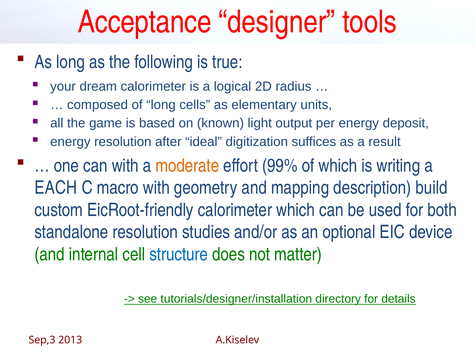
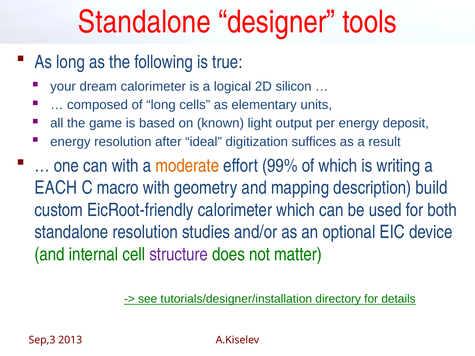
Acceptance: Acceptance -> Standalone (144, 22)
radius: radius -> silicon (294, 86)
structure colour: blue -> purple (179, 254)
